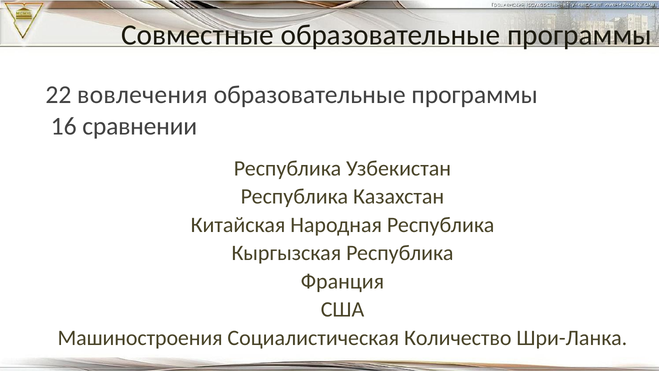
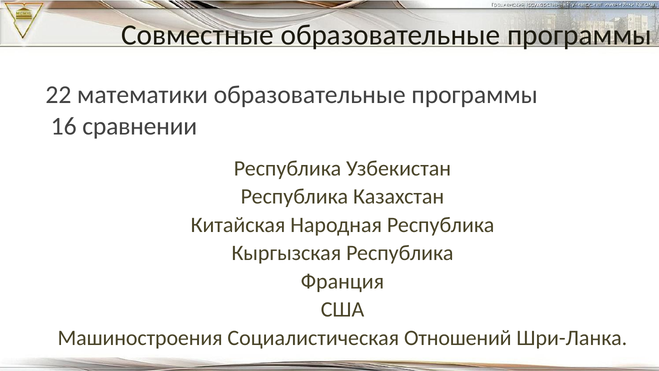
вовлечения: вовлечения -> математики (143, 95)
Количество: Количество -> Отношений (458, 337)
